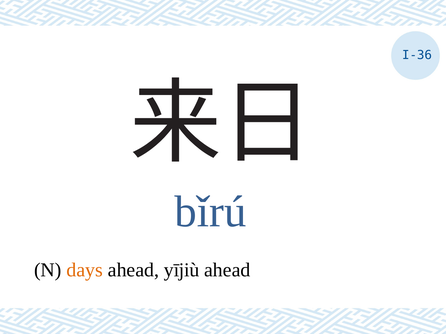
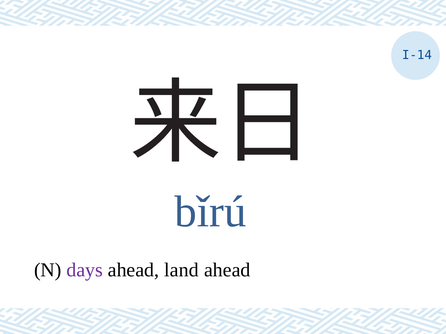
I-36: I-36 -> I-14 (417, 55)
days colour: orange -> purple (85, 270)
yījiù: yījiù -> land (182, 270)
